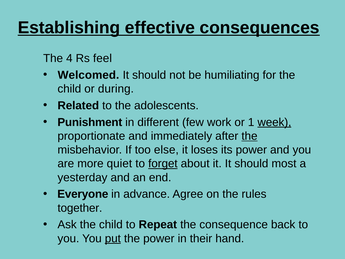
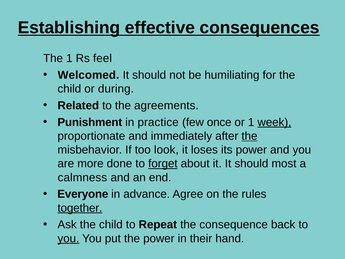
The 4: 4 -> 1 (69, 58)
adolescents: adolescents -> agreements (166, 105)
different: different -> practice (158, 122)
work: work -> once (219, 122)
else: else -> look (166, 150)
quiet: quiet -> done (119, 164)
yesterday: yesterday -> calmness (82, 177)
together underline: none -> present (80, 208)
you underline: none -> present (68, 238)
put underline: present -> none (113, 238)
